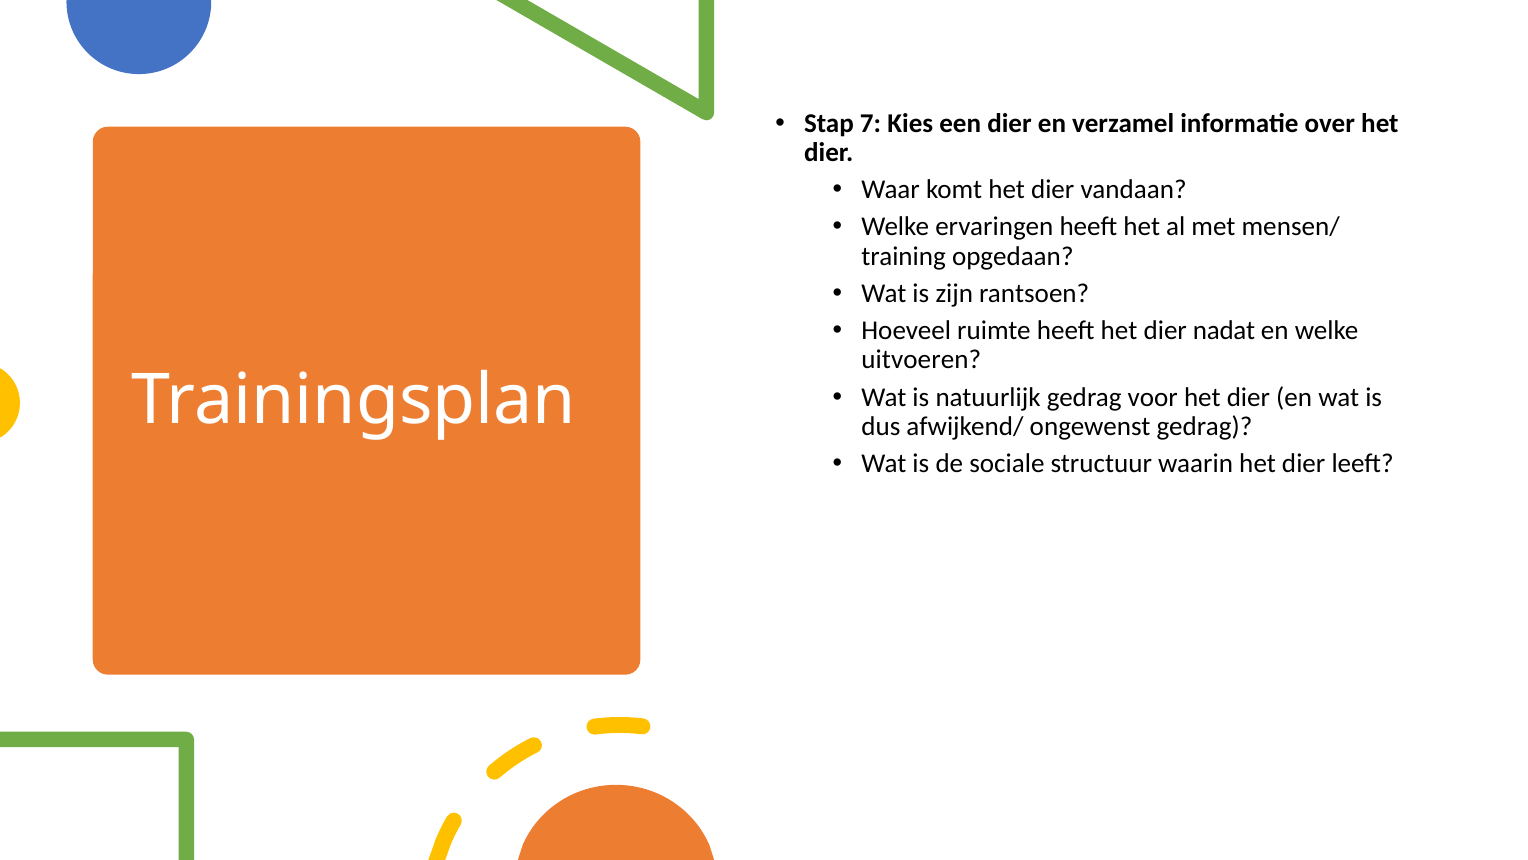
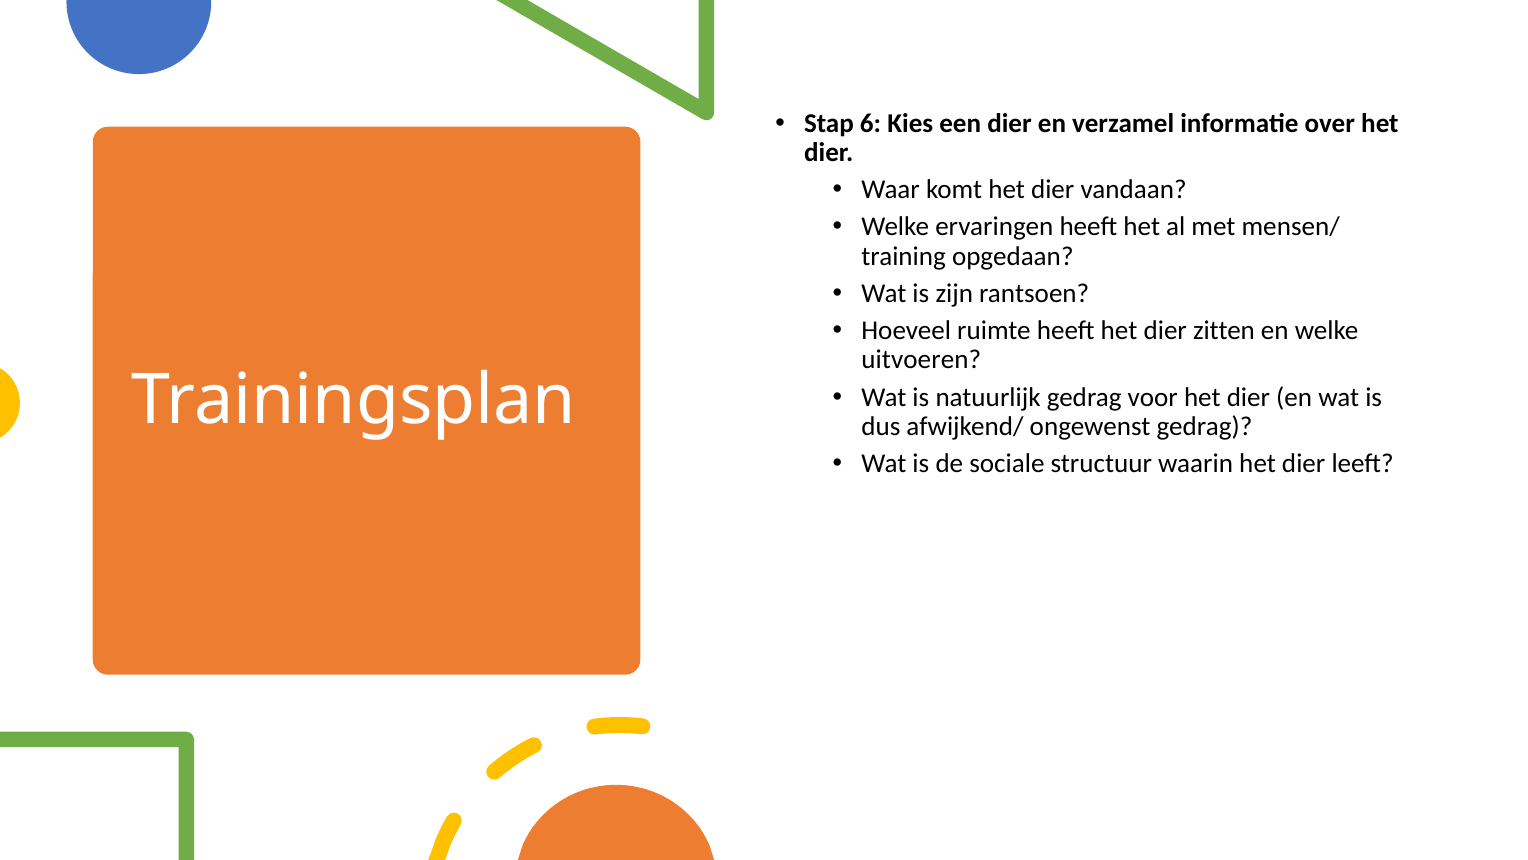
7: 7 -> 6 (871, 123)
nadat: nadat -> zitten (1224, 331)
